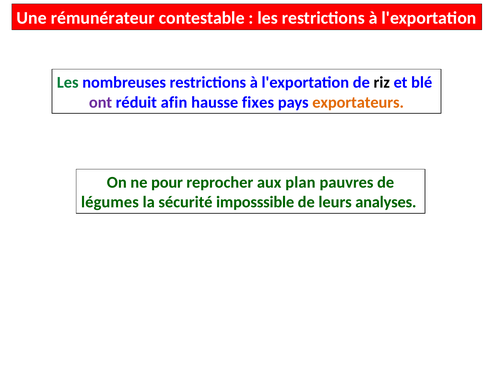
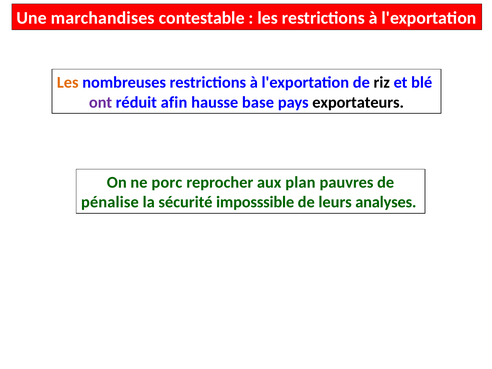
rémunérateur: rémunérateur -> marchandises (103, 18)
Les colour: green -> orange (68, 83)
fixes: fixes -> base (258, 102)
exportateurs colour: orange -> black (358, 102)
pour: pour -> porc (167, 183)
légumes: légumes -> pénalise (110, 202)
